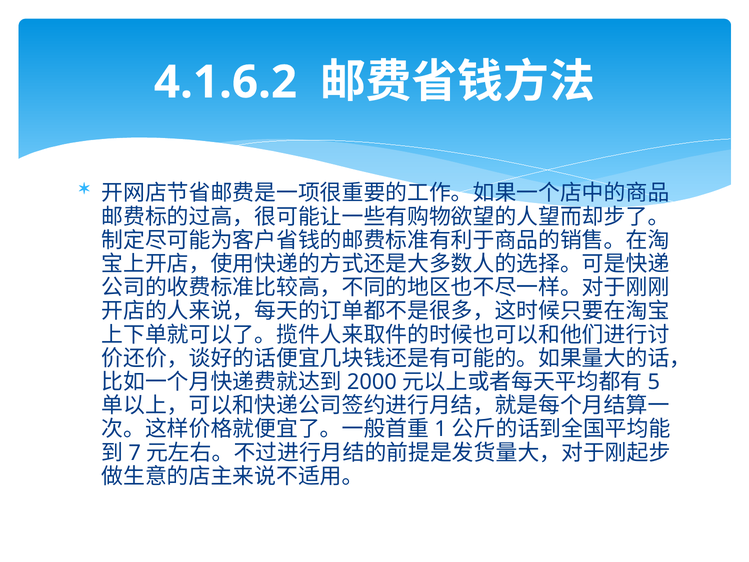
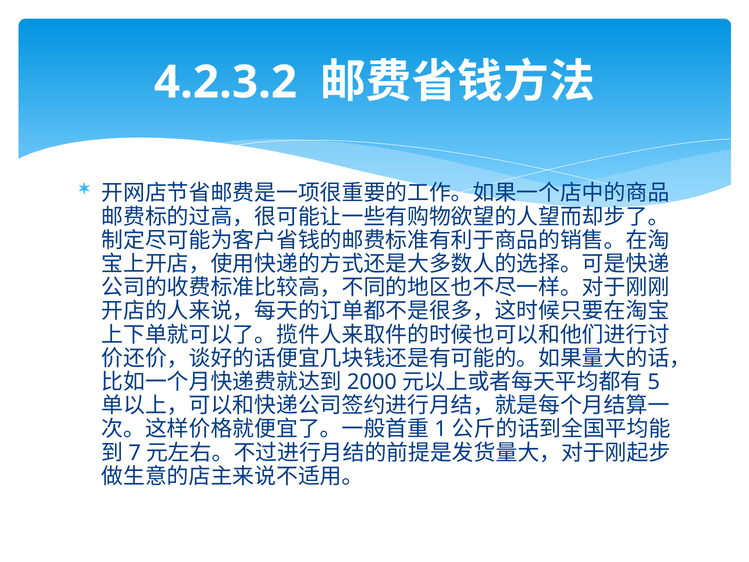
4.1.6.2: 4.1.6.2 -> 4.2.3.2 (226, 82)
